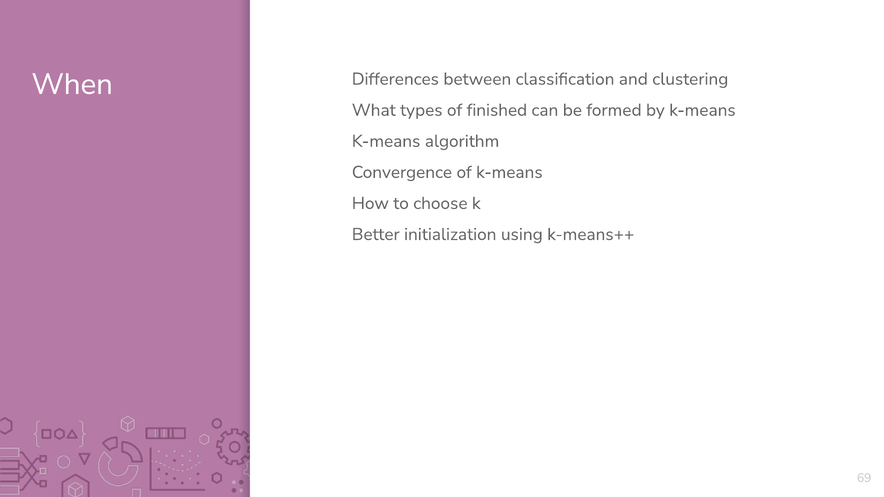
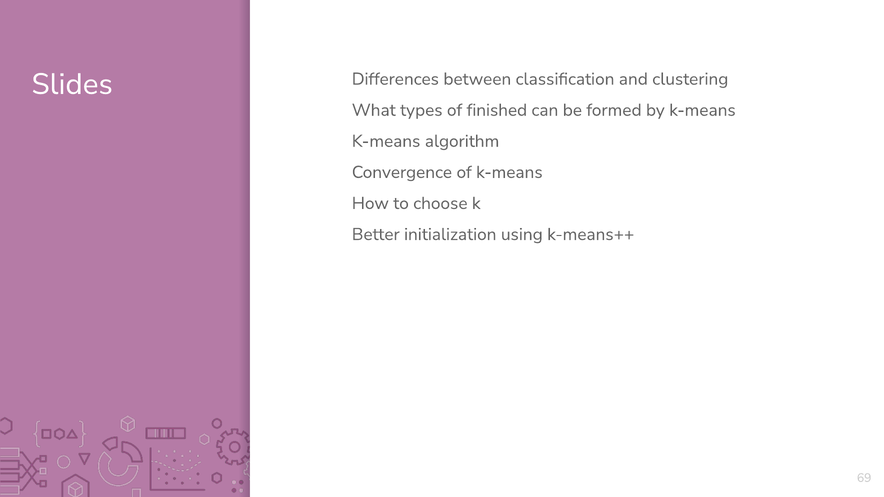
When: When -> Slides (72, 84)
